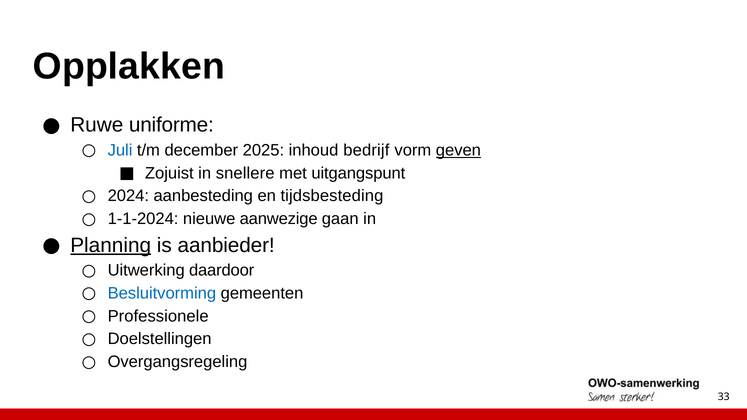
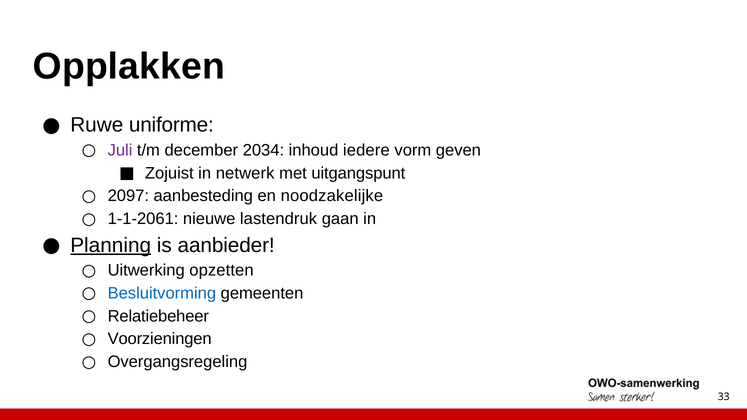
Juli colour: blue -> purple (120, 150)
2025: 2025 -> 2034 (263, 150)
bedrijf: bedrijf -> iedere (366, 150)
geven underline: present -> none (458, 150)
snellere: snellere -> netwerk (245, 173)
2024: 2024 -> 2097 (128, 196)
tijdsbesteding: tijdsbesteding -> noodzakelijke (332, 196)
1-1-2024: 1-1-2024 -> 1-1-2061 (143, 219)
aanwezige: aanwezige -> lastendruk (279, 219)
daardoor: daardoor -> opzetten (221, 270)
Professionele: Professionele -> Relatiebeheer (158, 316)
Doelstellingen: Doelstellingen -> Voorzieningen (160, 339)
